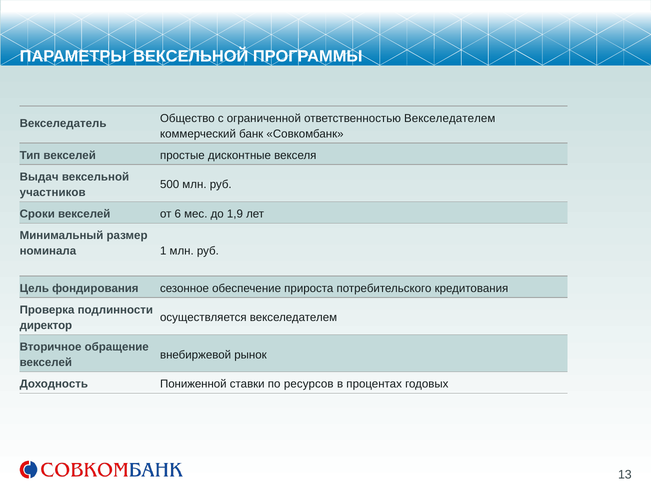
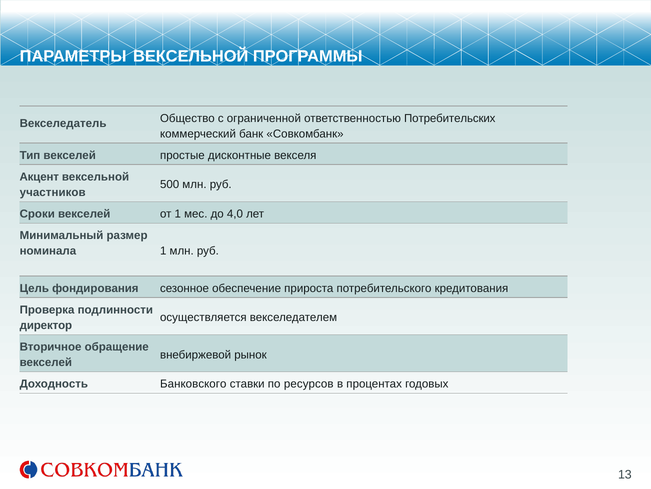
ответственностью Векселедателем: Векселедателем -> Потребительских (450, 118)
Выдач: Выдач -> Акцент (39, 177)
от 6: 6 -> 1 (178, 214)
1,9: 1,9 -> 4,0 (235, 214)
Пониженной: Пониженной -> Банковского (193, 384)
